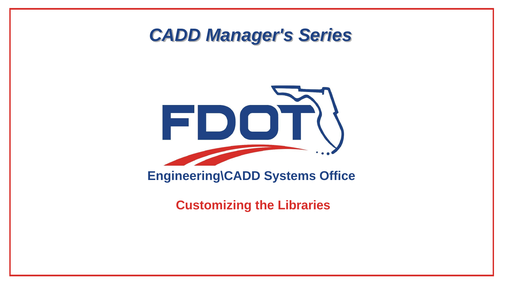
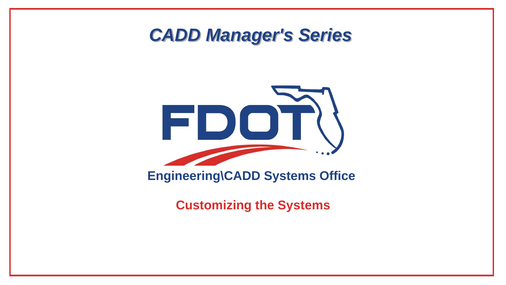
the Libraries: Libraries -> Systems (304, 205)
